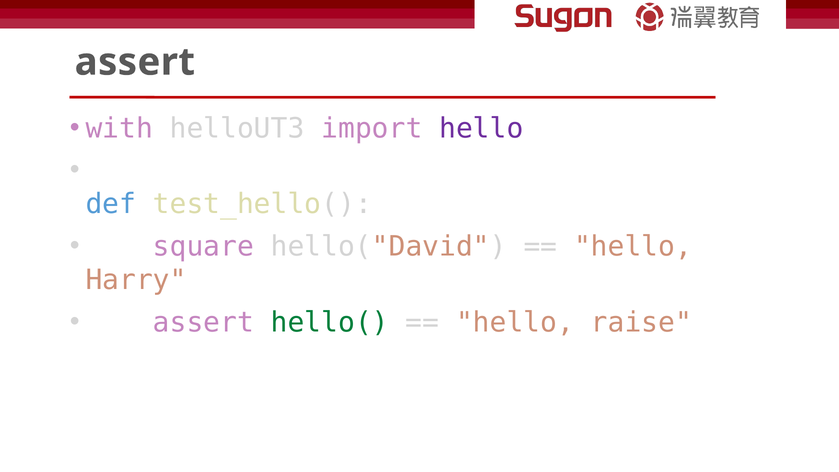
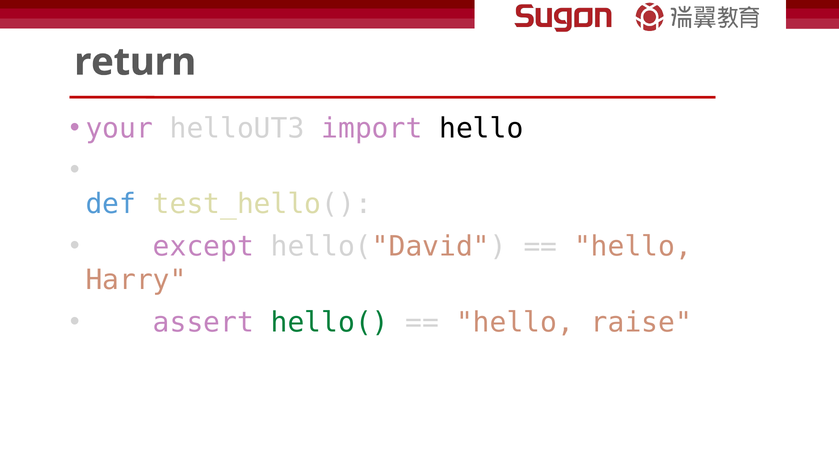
assert: assert -> return (135, 62)
with: with -> your (119, 128)
hello colour: purple -> black (481, 128)
square: square -> except (203, 246)
